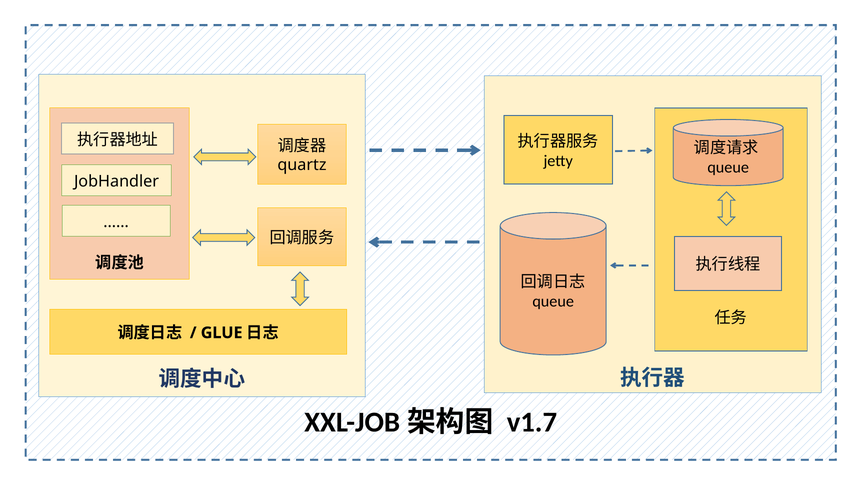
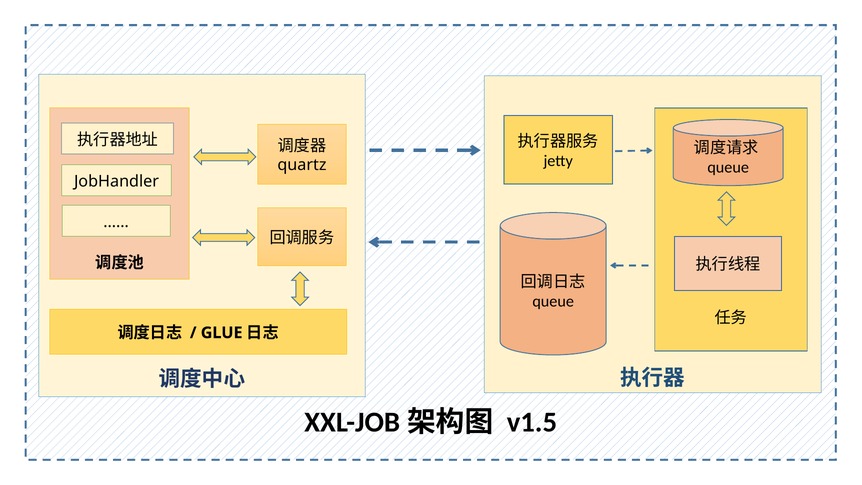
v1.7: v1.7 -> v1.5 (532, 422)
